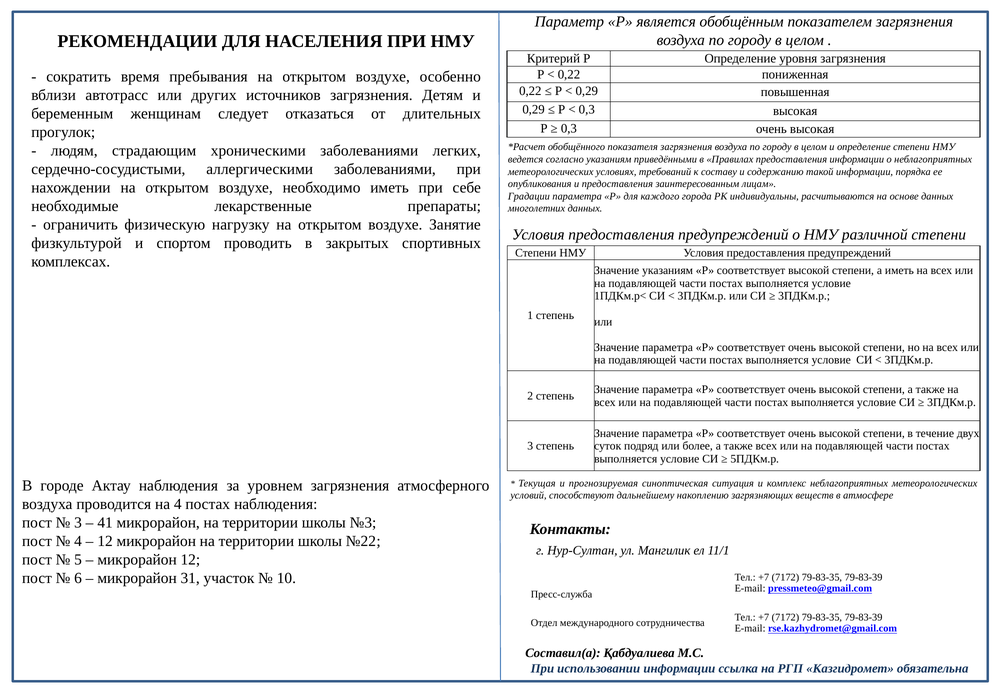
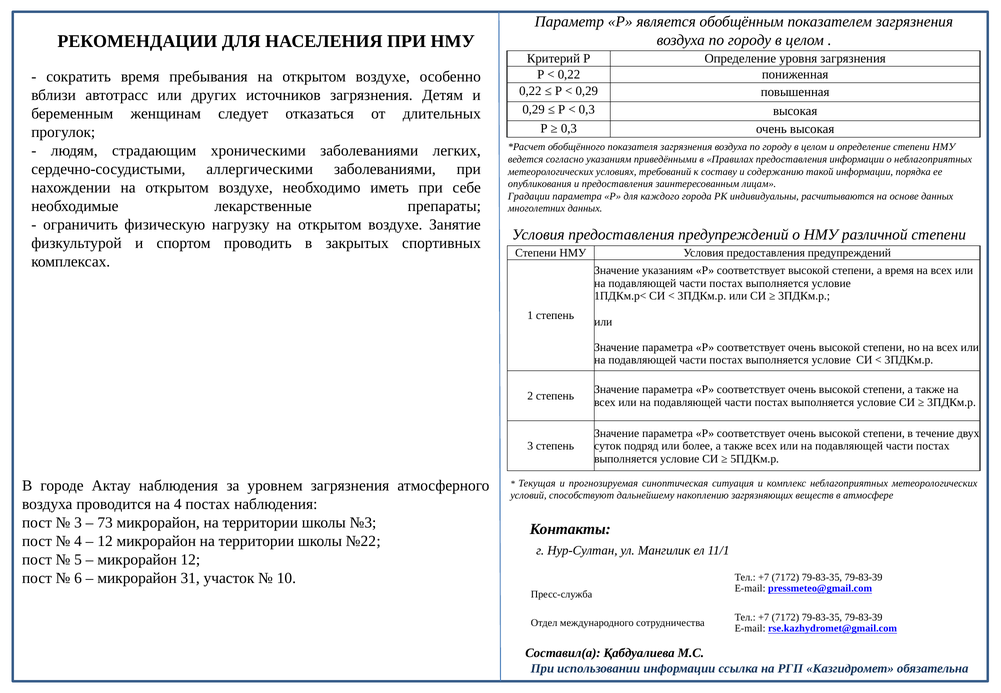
а иметь: иметь -> время (899, 270)
41: 41 -> 73 (105, 523)
